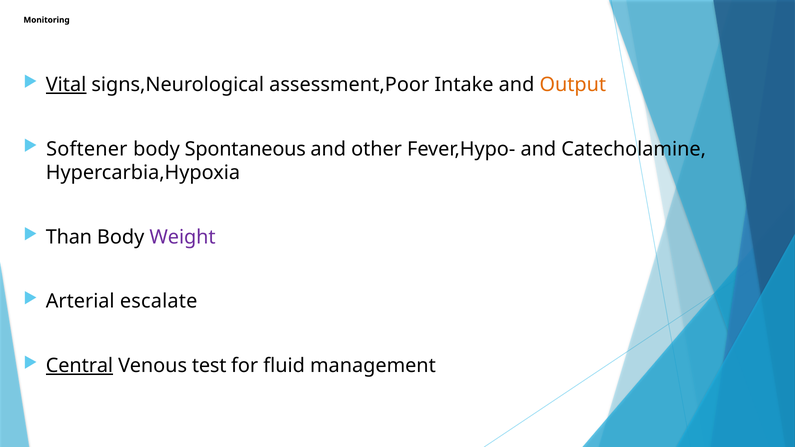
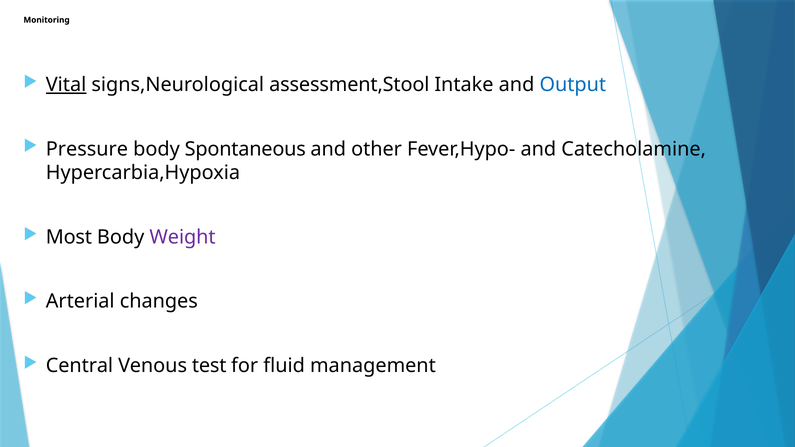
assessment,Poor: assessment,Poor -> assessment,Stool (349, 85)
Output colour: orange -> blue (573, 85)
Softener: Softener -> Pressure (87, 149)
Than: Than -> Most (69, 237)
escalate: escalate -> changes (159, 301)
Central underline: present -> none (79, 366)
